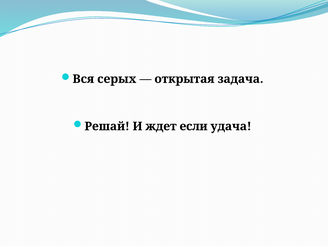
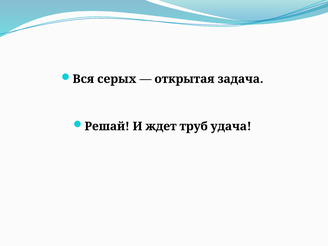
если: если -> труб (194, 126)
